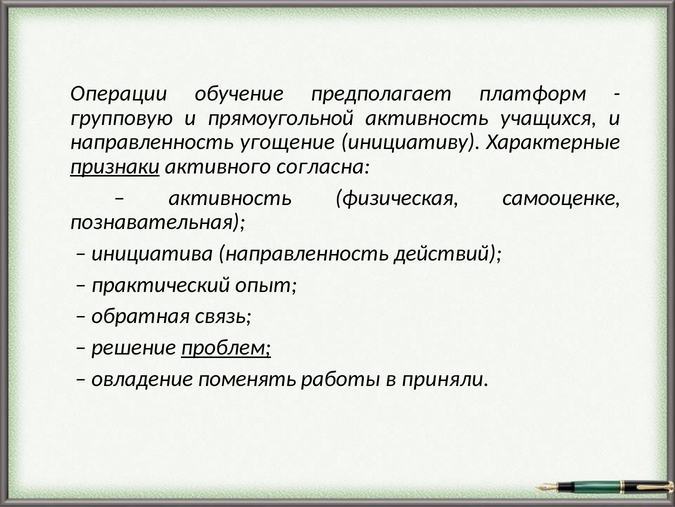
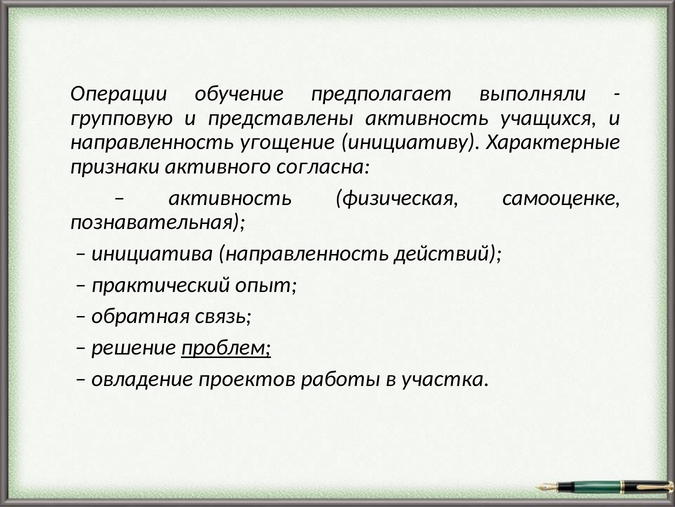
платформ: платформ -> выполняли (533, 93)
прямоугольной: прямоугольной -> представлены (281, 117)
признаки underline: present -> none (115, 166)
поменять: поменять -> проектов (247, 378)
приняли: приняли -> участка (445, 378)
